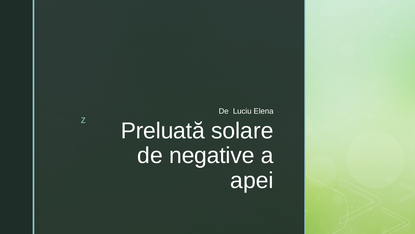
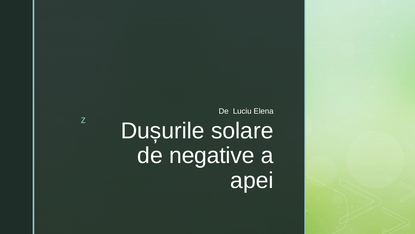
Preluată: Preluată -> Dușurile (163, 131)
